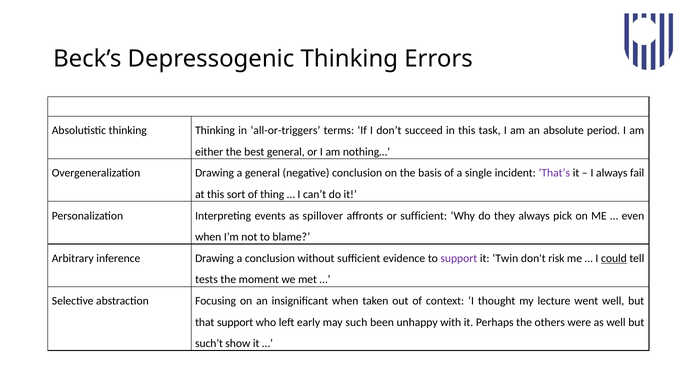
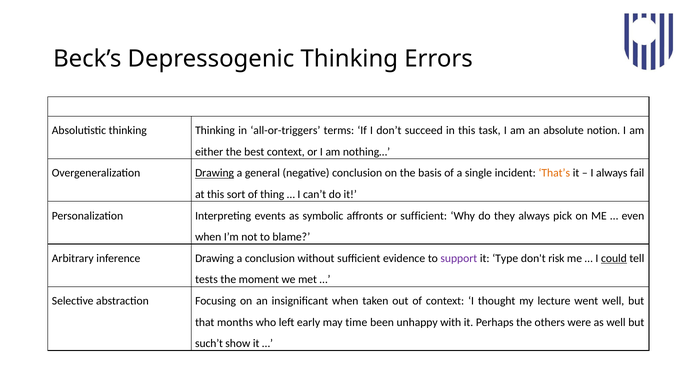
period: period -> notion (603, 131)
best general: general -> context (286, 152)
Drawing underline: none -> present (215, 173)
That’s colour: purple -> orange (554, 173)
spillover: spillover -> symbolic (323, 216)
Twin: Twin -> Type (505, 258)
that support: support -> months (235, 322)
such: such -> time (356, 322)
